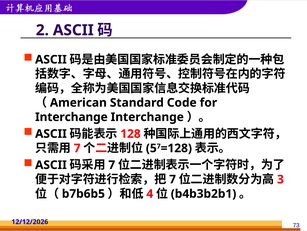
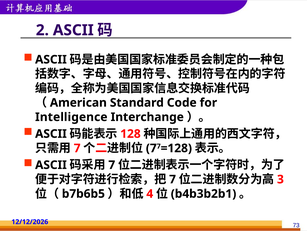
Interchange: Interchange -> Intelligence (71, 117)
5: 5 -> 7 (151, 148)
